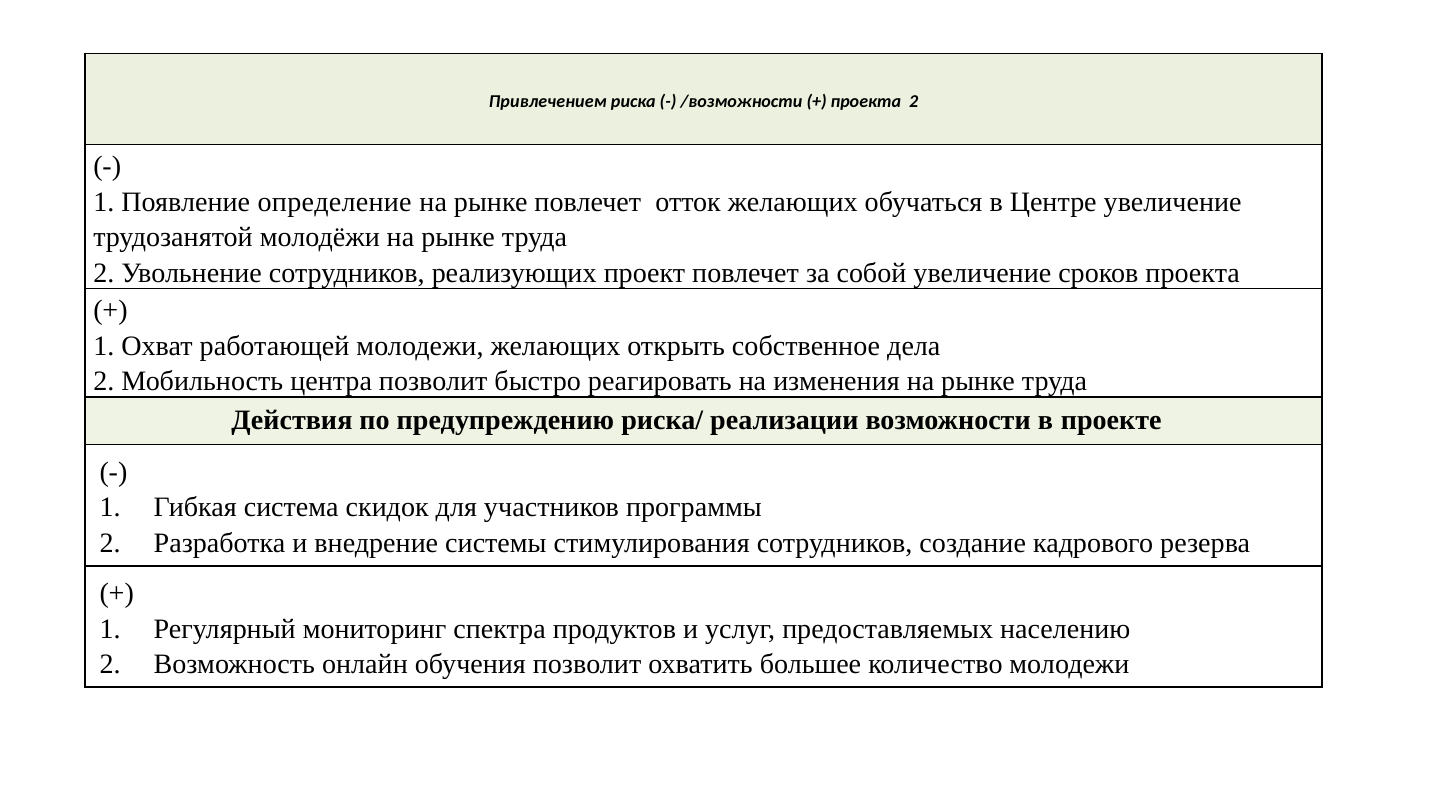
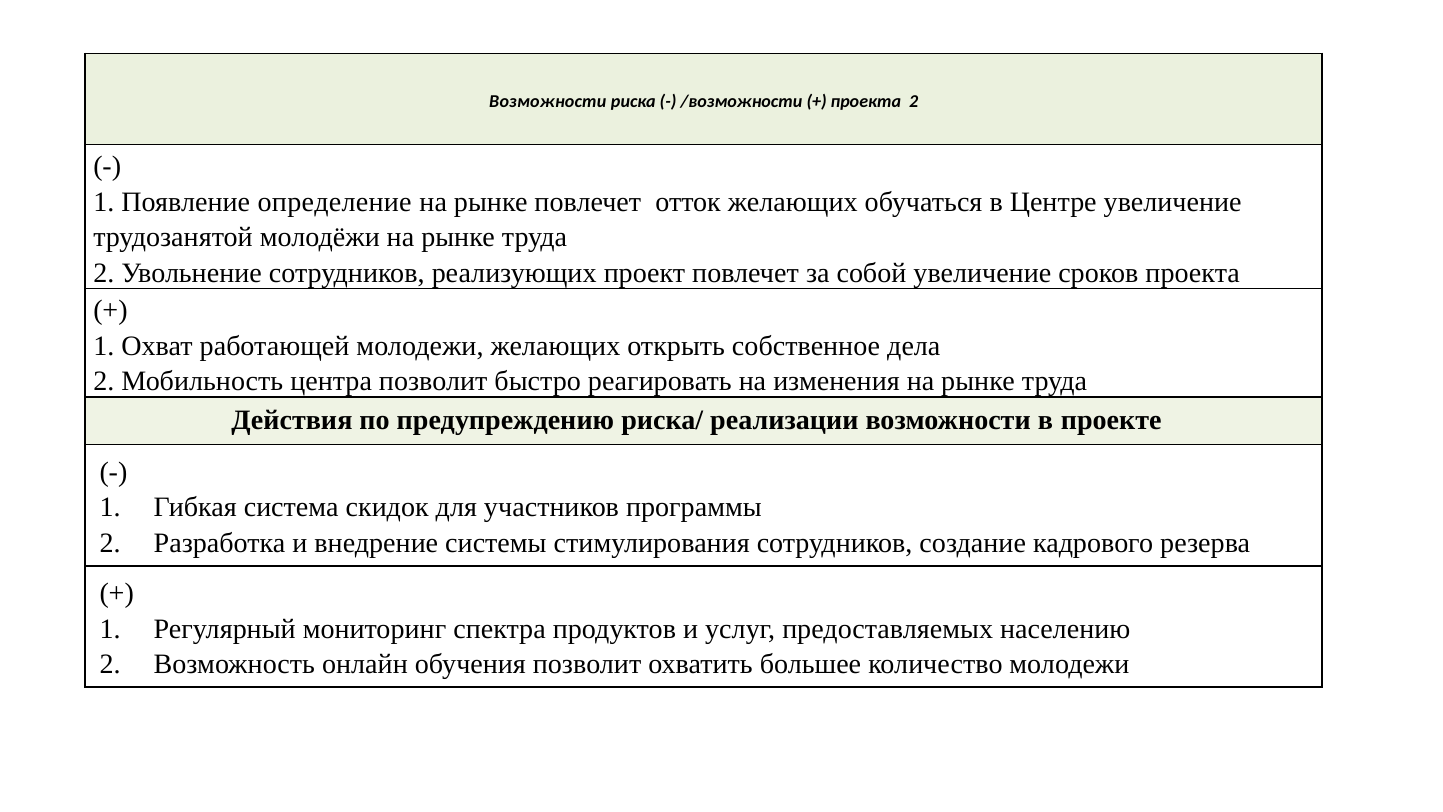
Привлечением: Привлечением -> Возможности (548, 102)
